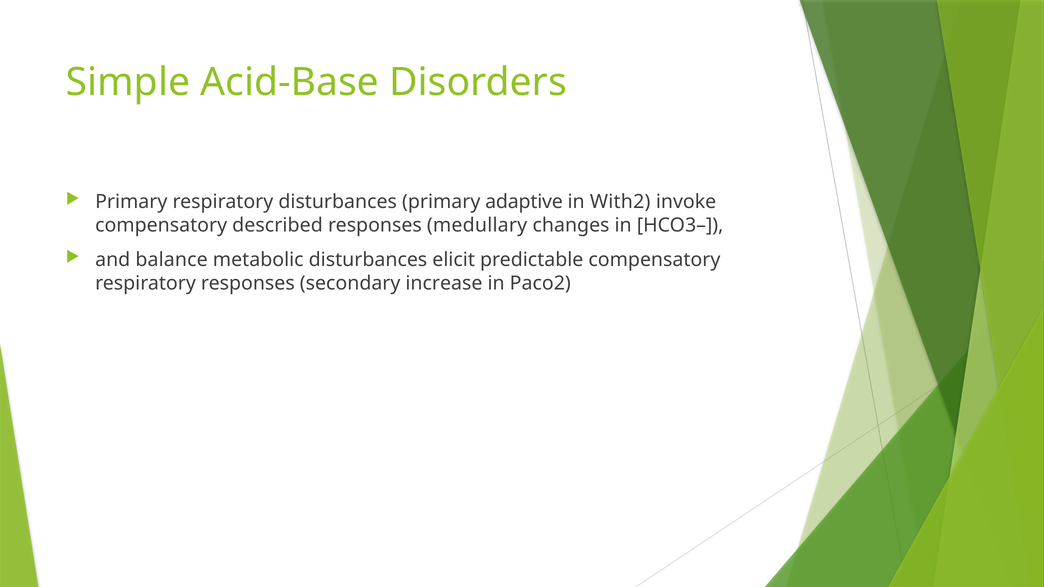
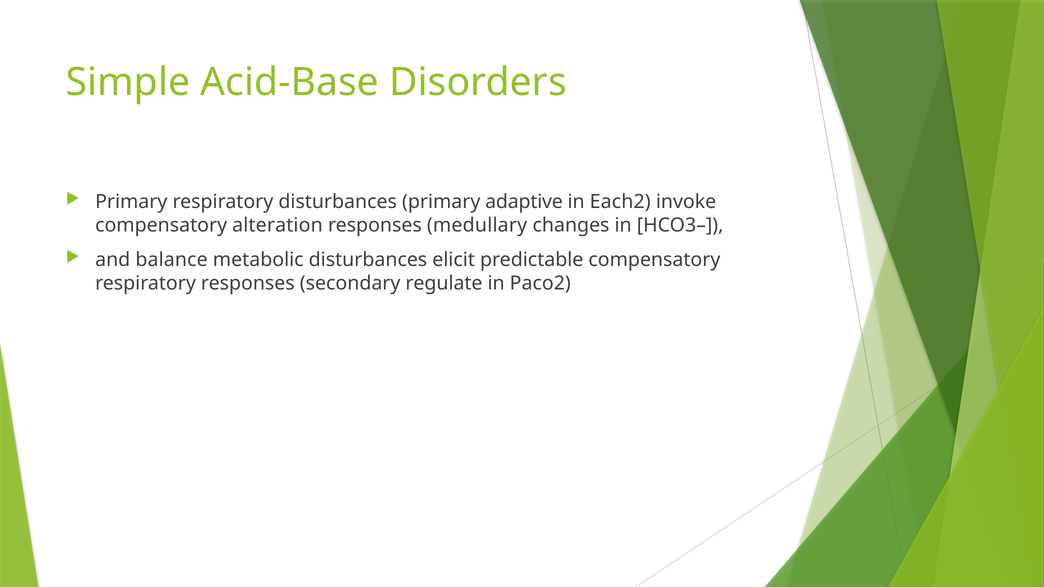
With2: With2 -> Each2 (620, 202)
described: described -> alteration (277, 226)
increase: increase -> regulate (444, 283)
